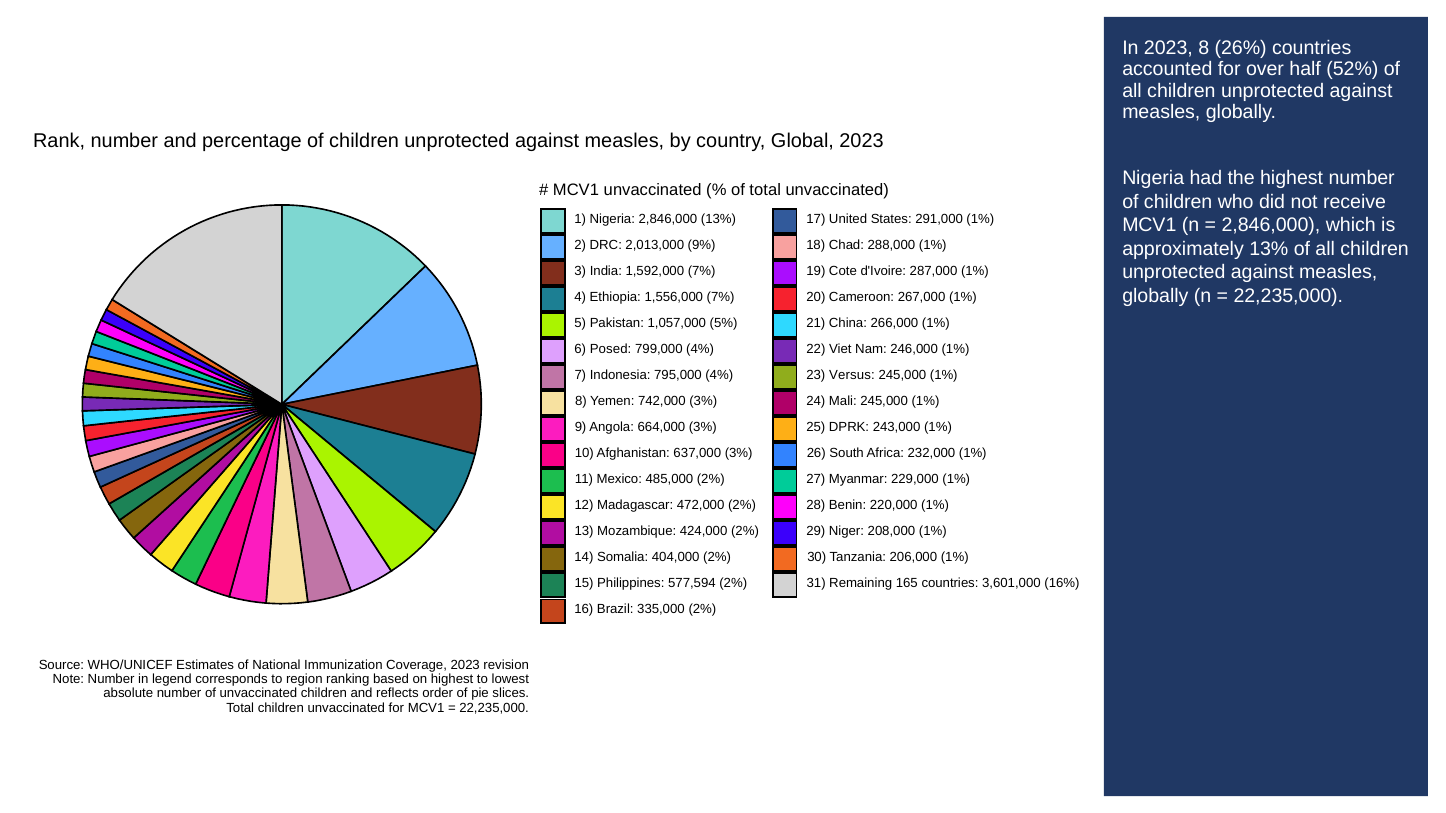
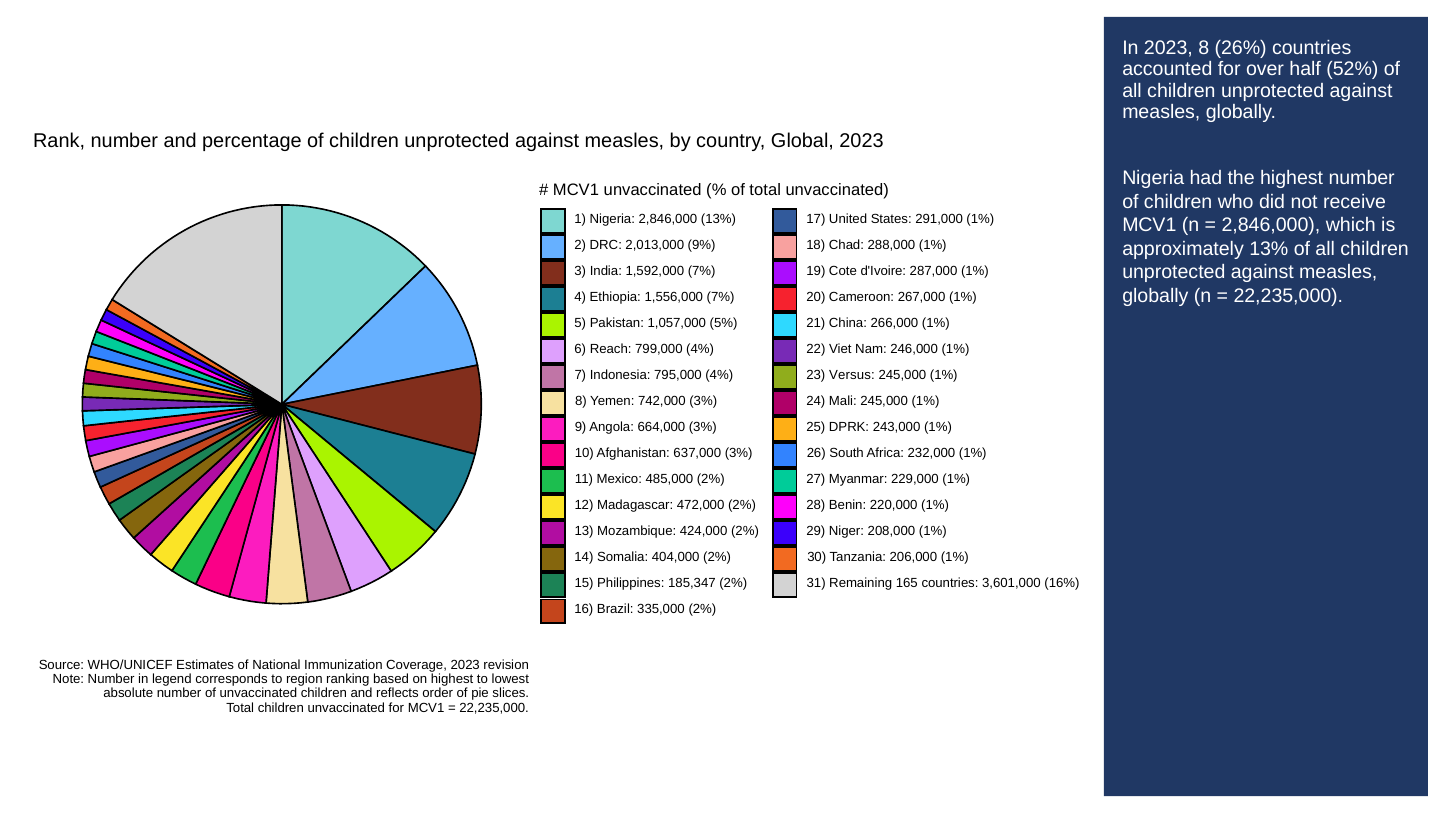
Posed: Posed -> Reach (611, 349)
577,594: 577,594 -> 185,347 (692, 584)
